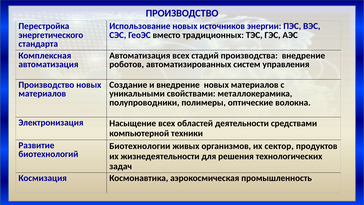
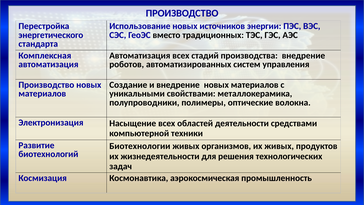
их сектор: сектор -> живых (279, 146)
